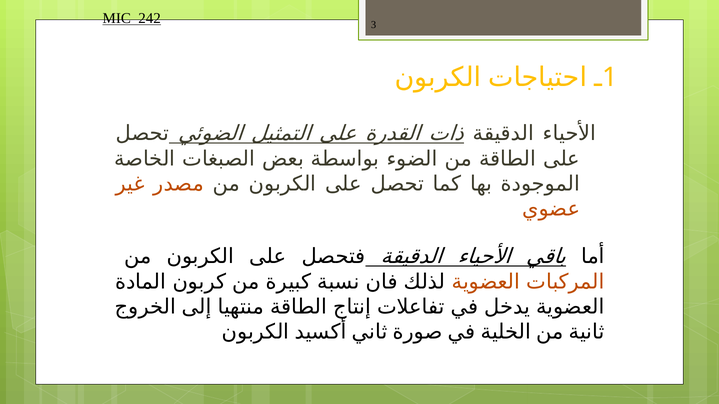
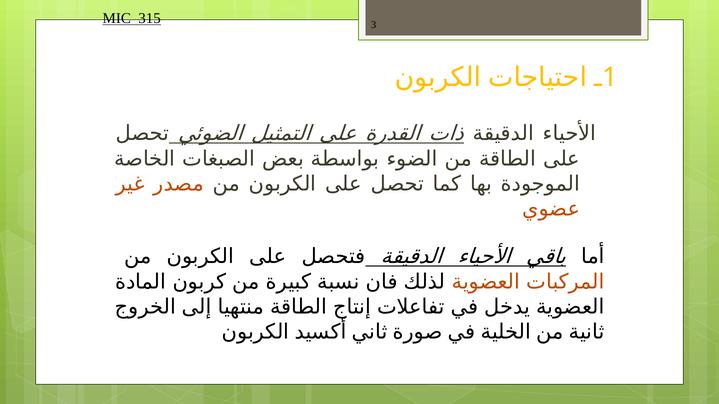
242: 242 -> 315 (150, 18)
